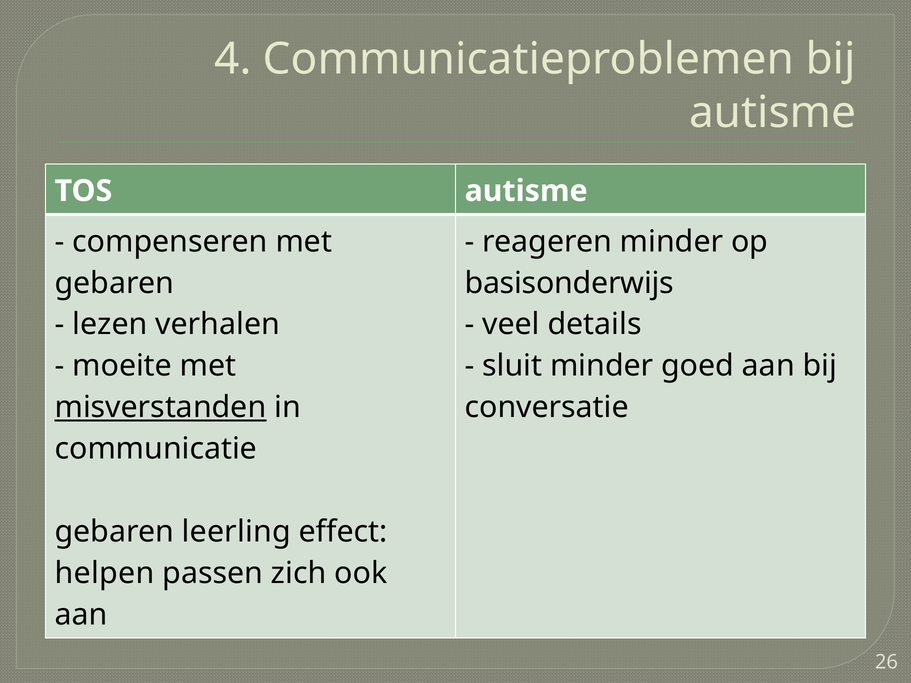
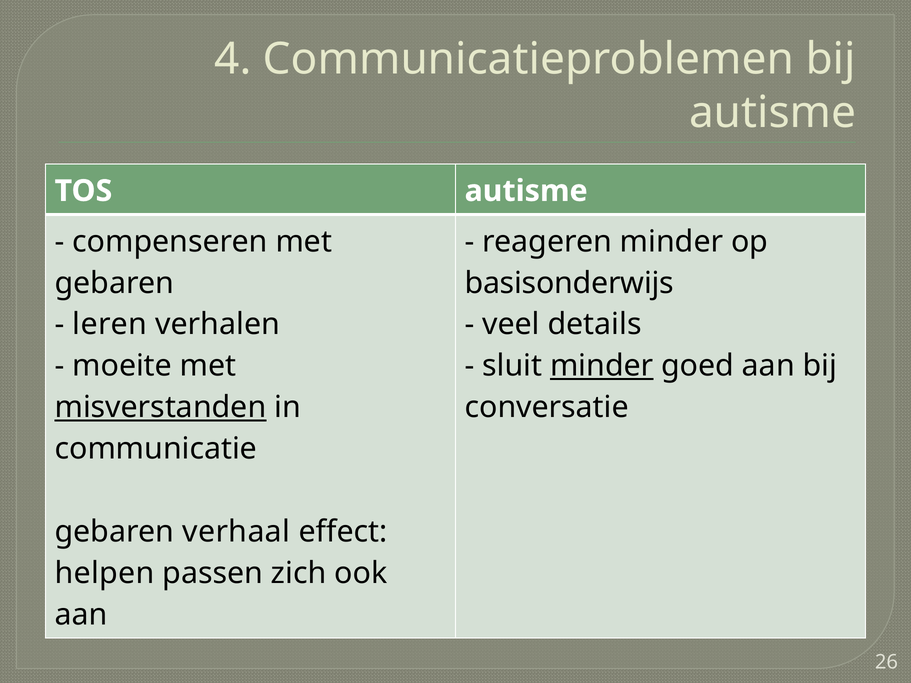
lezen: lezen -> leren (110, 325)
minder underline: none -> present (602, 366)
leerling: leerling -> verhaal (236, 532)
